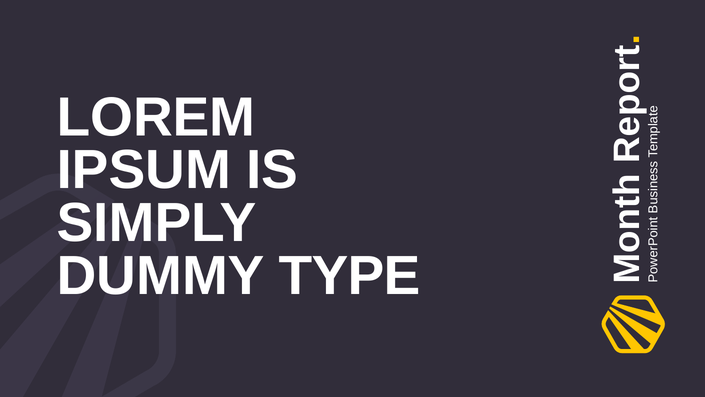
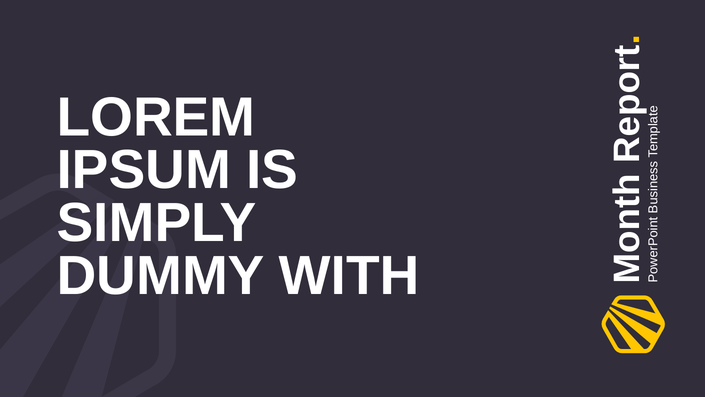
TYPE: TYPE -> WITH (349, 276)
